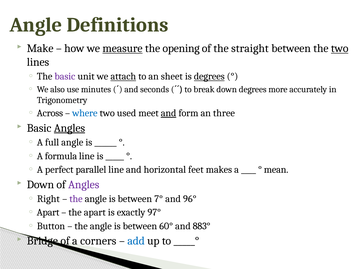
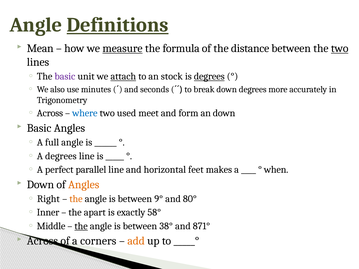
Definitions underline: none -> present (118, 25)
Make: Make -> Mean (40, 48)
opening: opening -> formula (181, 48)
straight: straight -> distance (250, 48)
sheet: sheet -> stock (172, 76)
and underline: present -> none (169, 113)
an three: three -> down (224, 113)
Angles underline: present -> none (69, 128)
A formula: formula -> degrees (61, 156)
mean: mean -> when (276, 170)
Angles colour: purple -> orange (84, 185)
the colour: purple -> orange (76, 199)
7°: 7° -> 9° (159, 199)
96°: 96° -> 80° (190, 199)
Apart: Apart -> Inner (48, 213)
97°: 97° -> 58° (154, 213)
Button: Button -> Middle (51, 226)
the underline: none -> present (81, 226)
60°: 60° -> 38° (166, 226)
883°: 883° -> 871° (201, 226)
Bridge: Bridge -> Across (42, 241)
add colour: blue -> orange (136, 241)
